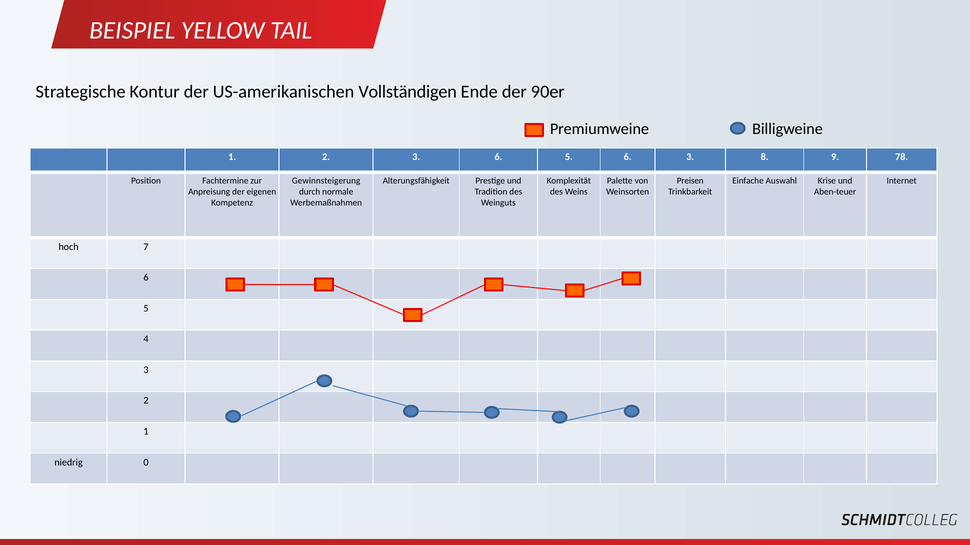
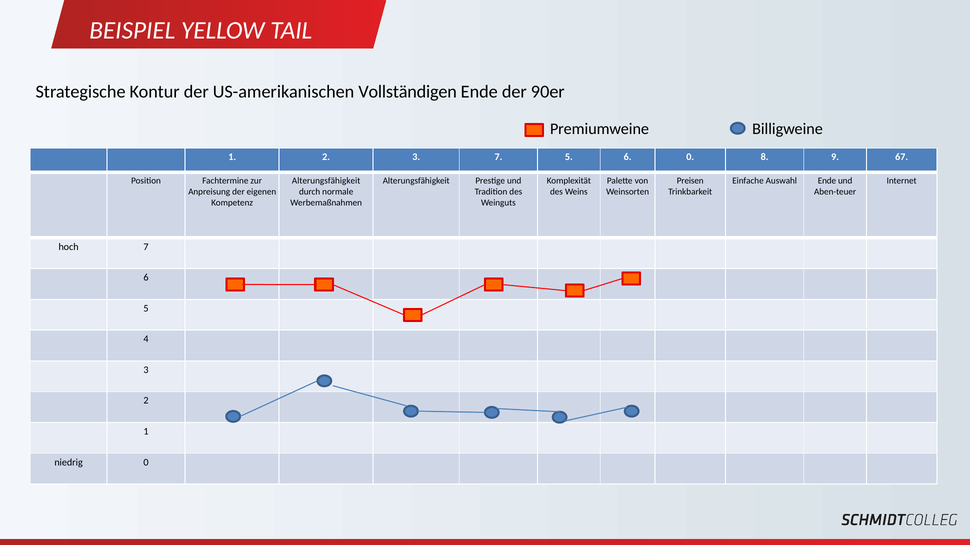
3 6: 6 -> 7 (498, 157)
6 3: 3 -> 0 (690, 157)
78: 78 -> 67 (902, 157)
Gewinnsteigerung: Gewinnsteigerung -> Alterungsfähigkeit (326, 181)
Auswahl Krise: Krise -> Ende (827, 181)
